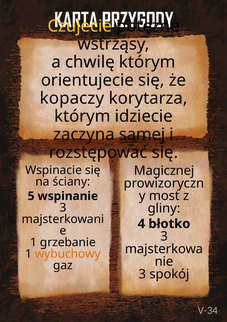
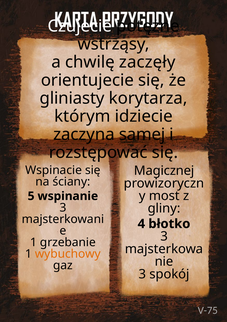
Czujecie colour: yellow -> white (80, 26)
chwilę którym: którym -> zaczęły (147, 62)
kopaczy: kopaczy -> gliniasty (72, 98)
V-34: V-34 -> V-75 (208, 311)
